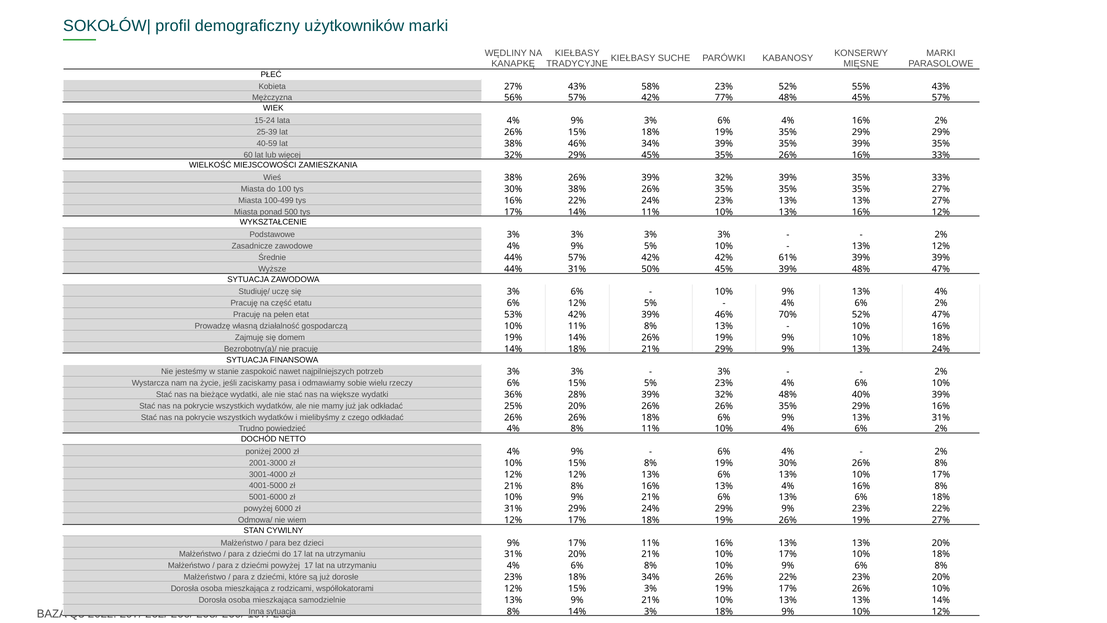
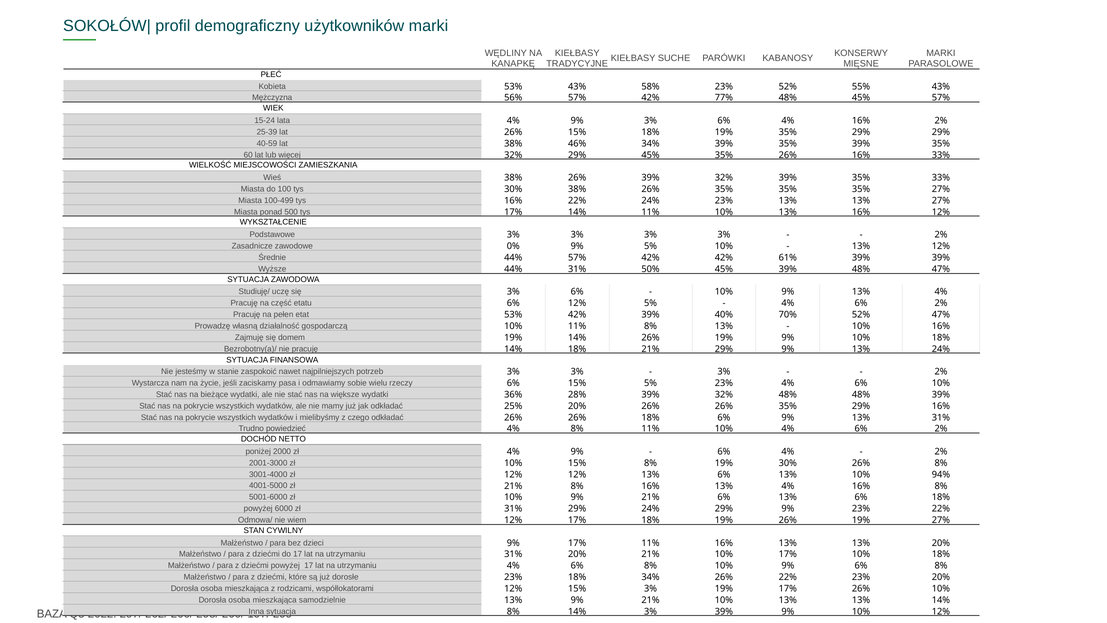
Kobieta 27%: 27% -> 53% (513, 86)
zawodowe 4%: 4% -> 0% (513, 246)
39% 46%: 46% -> 40% (724, 315)
48% 40%: 40% -> 48% (861, 394)
13% 10% 17%: 17% -> 94% (941, 474)
3% 18%: 18% -> 39% (724, 611)
